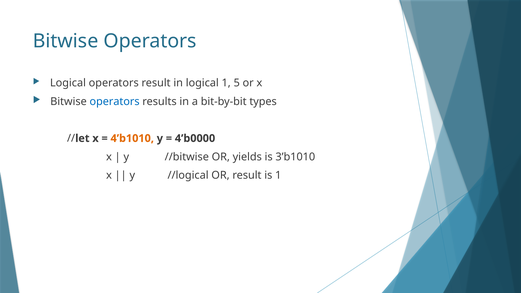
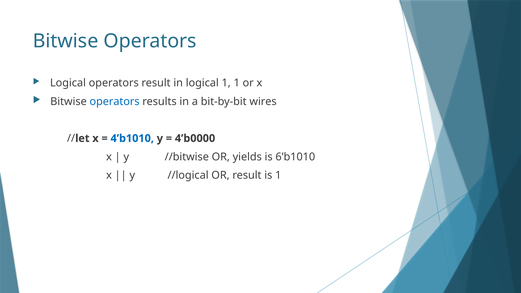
1 5: 5 -> 1 (237, 83)
types: types -> wires (263, 101)
4’b1010 colour: orange -> blue (132, 138)
3’b1010: 3’b1010 -> 6’b1010 (295, 157)
